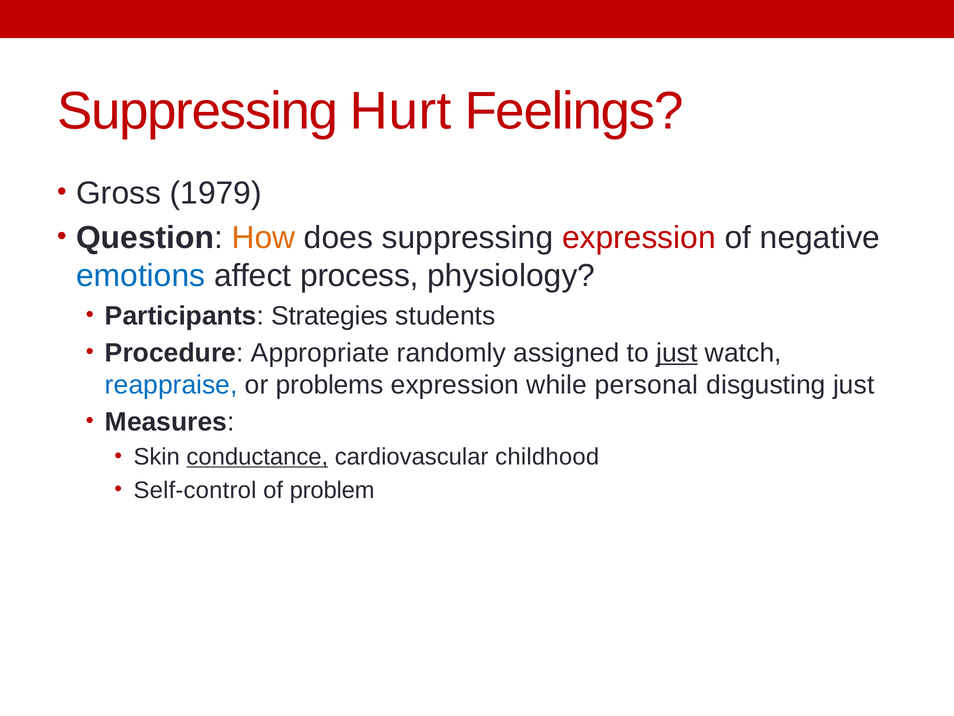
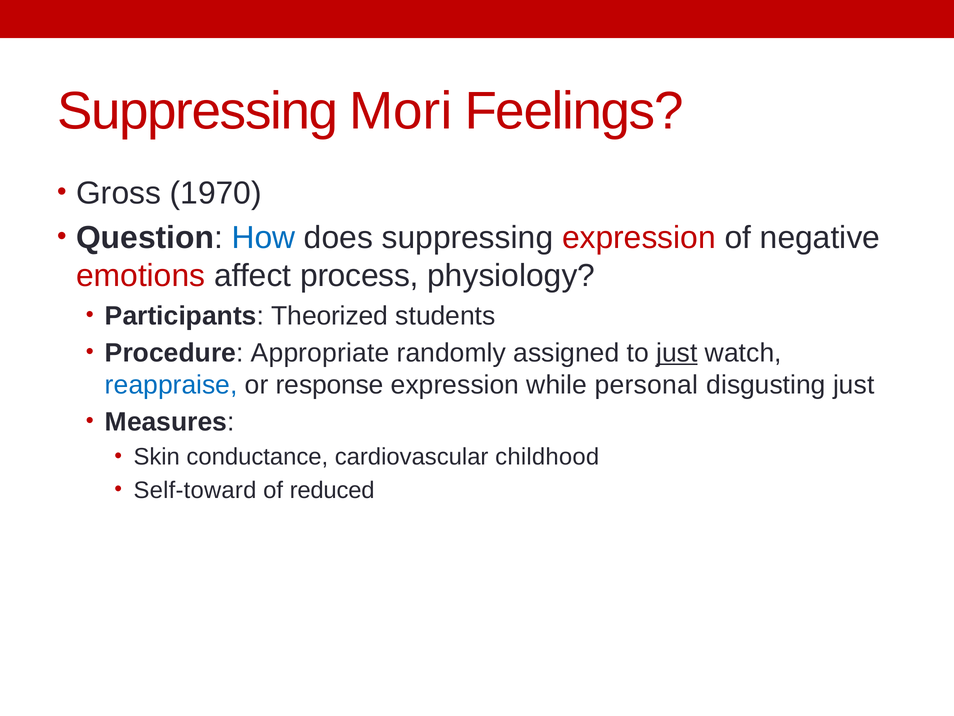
Hurt: Hurt -> Mori (401, 111)
1979: 1979 -> 1970 (216, 193)
How colour: orange -> blue (263, 238)
emotions colour: blue -> red (141, 276)
Strategies: Strategies -> Theorized (330, 316)
problems: problems -> response (330, 385)
conductance underline: present -> none (257, 456)
Self-control: Self-control -> Self-toward (195, 490)
problem: problem -> reduced (332, 490)
